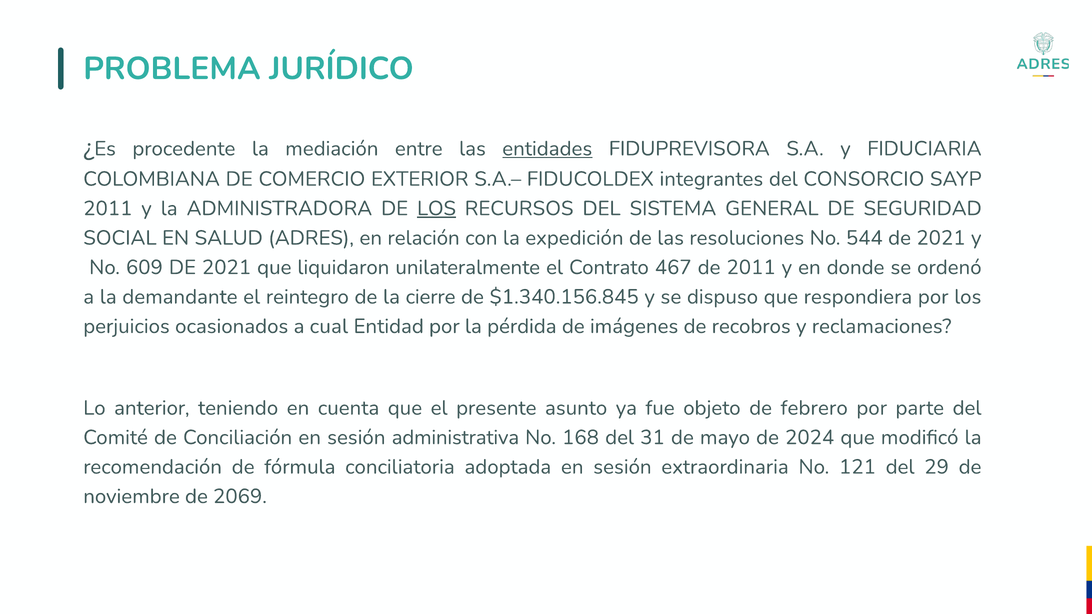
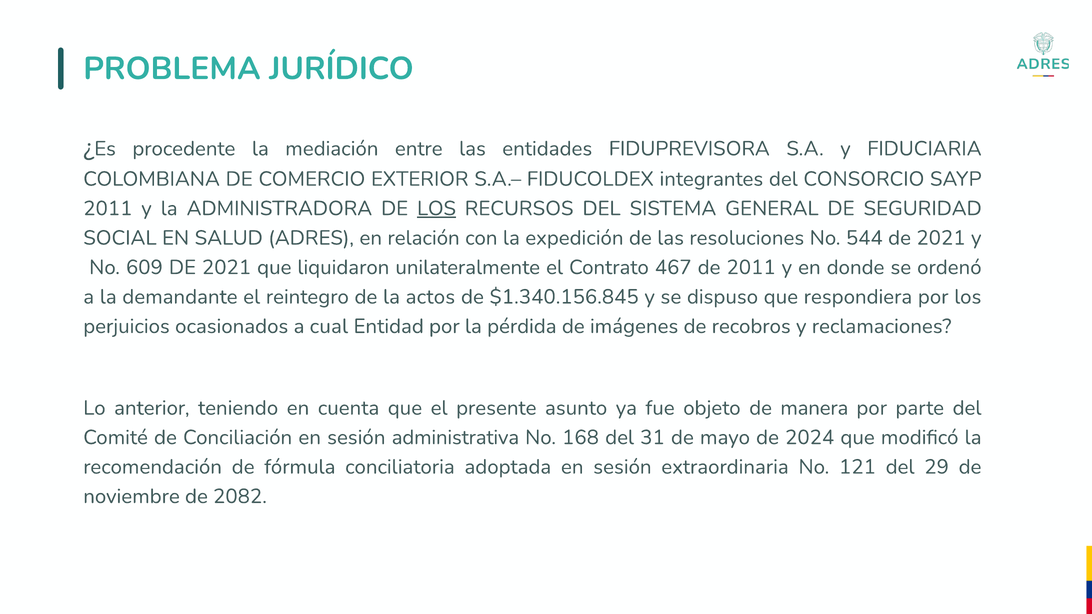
entidades underline: present -> none (547, 149)
cierre: cierre -> actos (430, 297)
febrero: febrero -> manera (814, 408)
2069: 2069 -> 2082 (240, 497)
